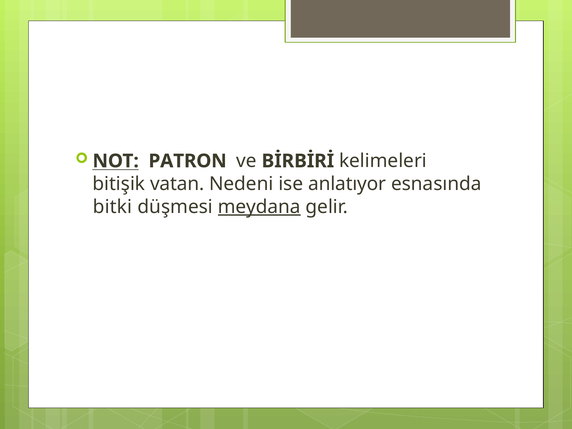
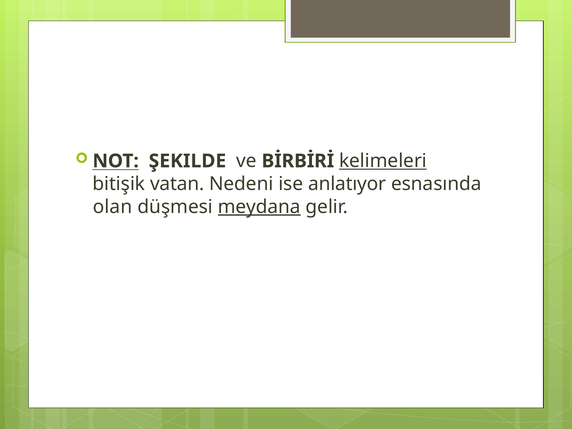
PATRON: PATRON -> ŞEKILDE (187, 161)
kelimeleri underline: none -> present (383, 161)
bitki: bitki -> olan (112, 207)
